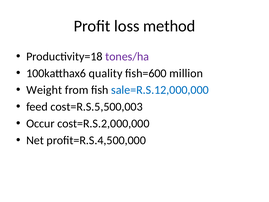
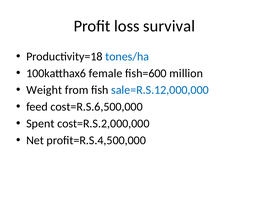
method: method -> survival (169, 26)
tones/ha colour: purple -> blue (127, 56)
quality: quality -> female (106, 73)
cost=R.S.5,500,003: cost=R.S.5,500,003 -> cost=R.S.6,500,000 (97, 107)
Occur: Occur -> Spent (40, 123)
